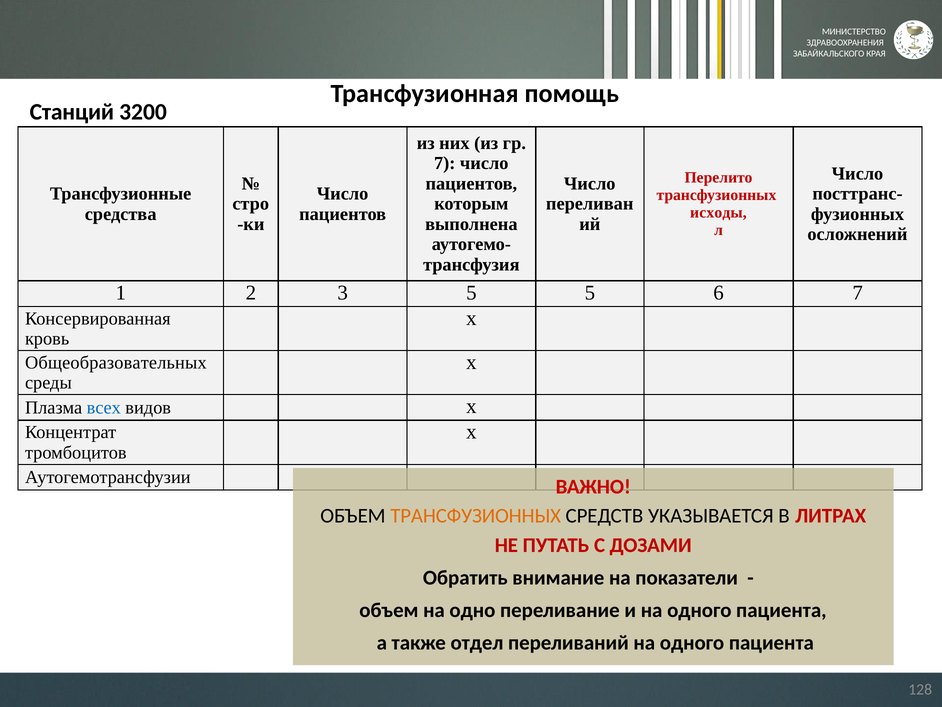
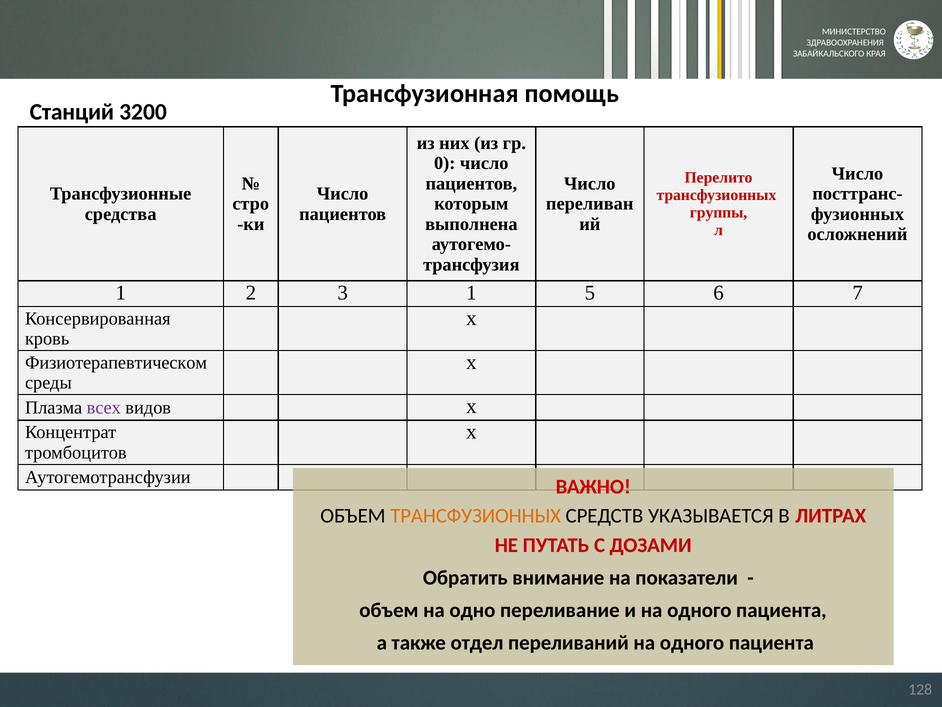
7: 7 -> 0 (445, 163)
исходы: исходы -> группы (719, 212)
3 5: 5 -> 1 (471, 292)
Общеобразовательных: Общеобразовательных -> Физиотерапевтическом (116, 362)
всех colour: blue -> purple (104, 407)
